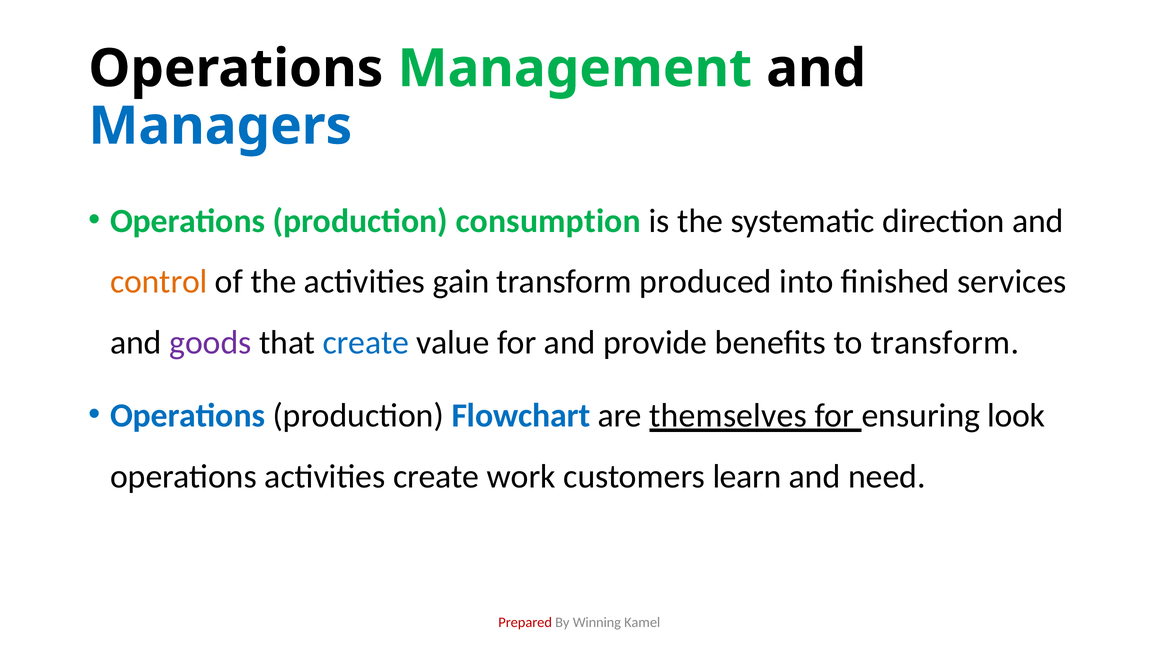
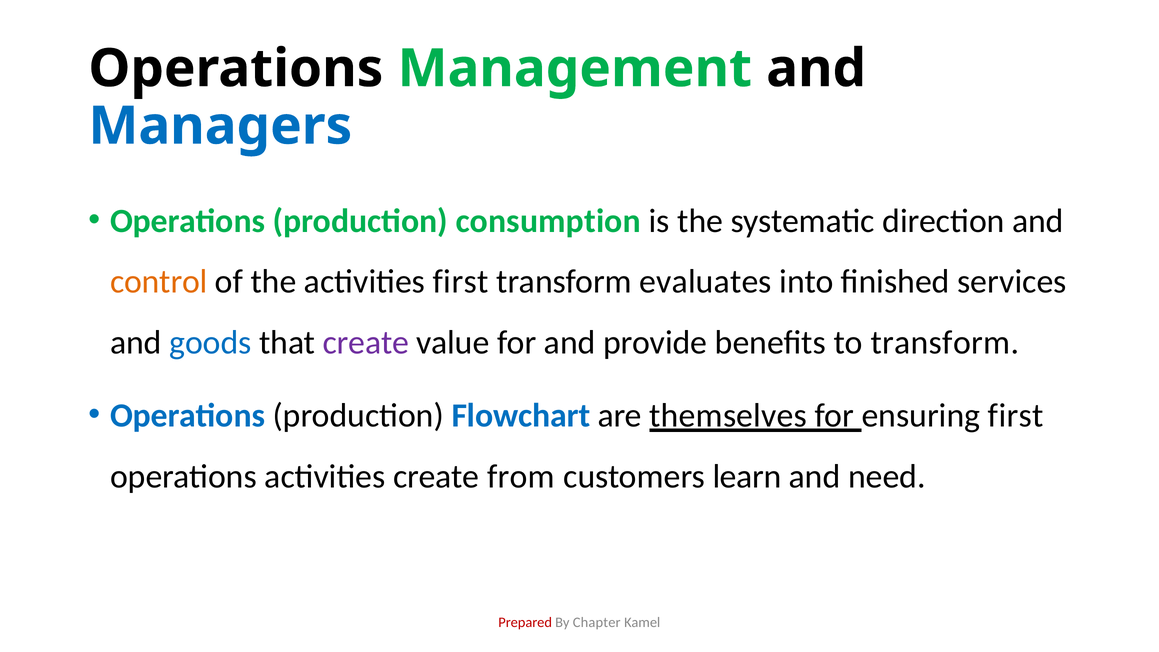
activities gain: gain -> first (461, 282)
produced: produced -> evaluates (706, 282)
goods colour: purple -> blue (210, 343)
create colour: blue -> purple (366, 343)
ensuring look: look -> first (1016, 416)
work: work -> from (521, 476)
Winning: Winning -> Chapter (597, 622)
